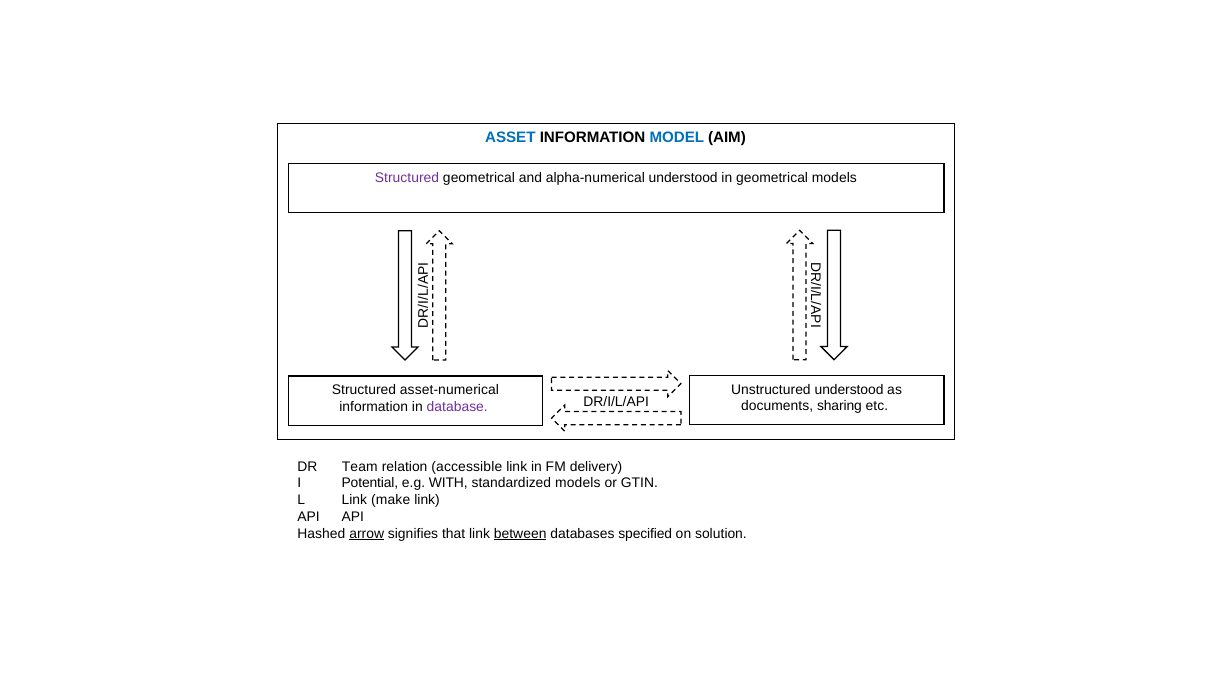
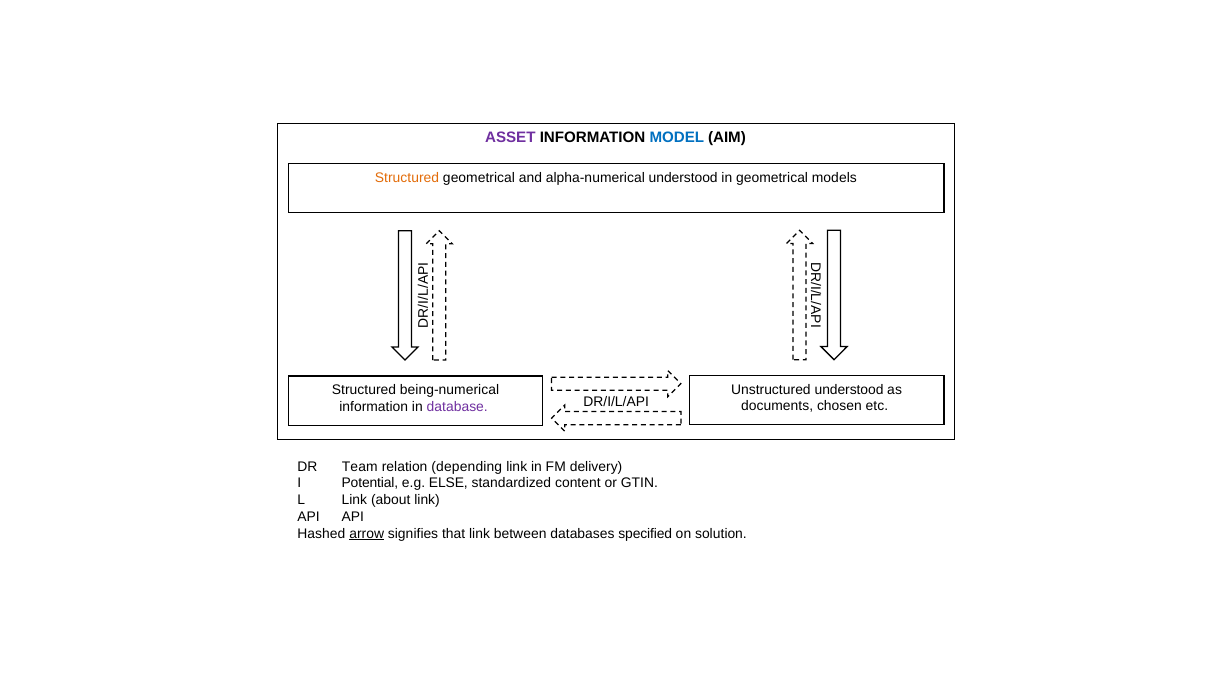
ASSET colour: blue -> purple (510, 138)
Structured colour: purple -> orange (407, 177)
asset-numerical: asset-numerical -> being-numerical (450, 390)
sharing: sharing -> chosen (839, 406)
accessible: accessible -> depending (467, 467)
WITH: WITH -> ELSE (448, 483)
standardized models: models -> content (578, 483)
make: make -> about (391, 500)
between underline: present -> none (520, 533)
